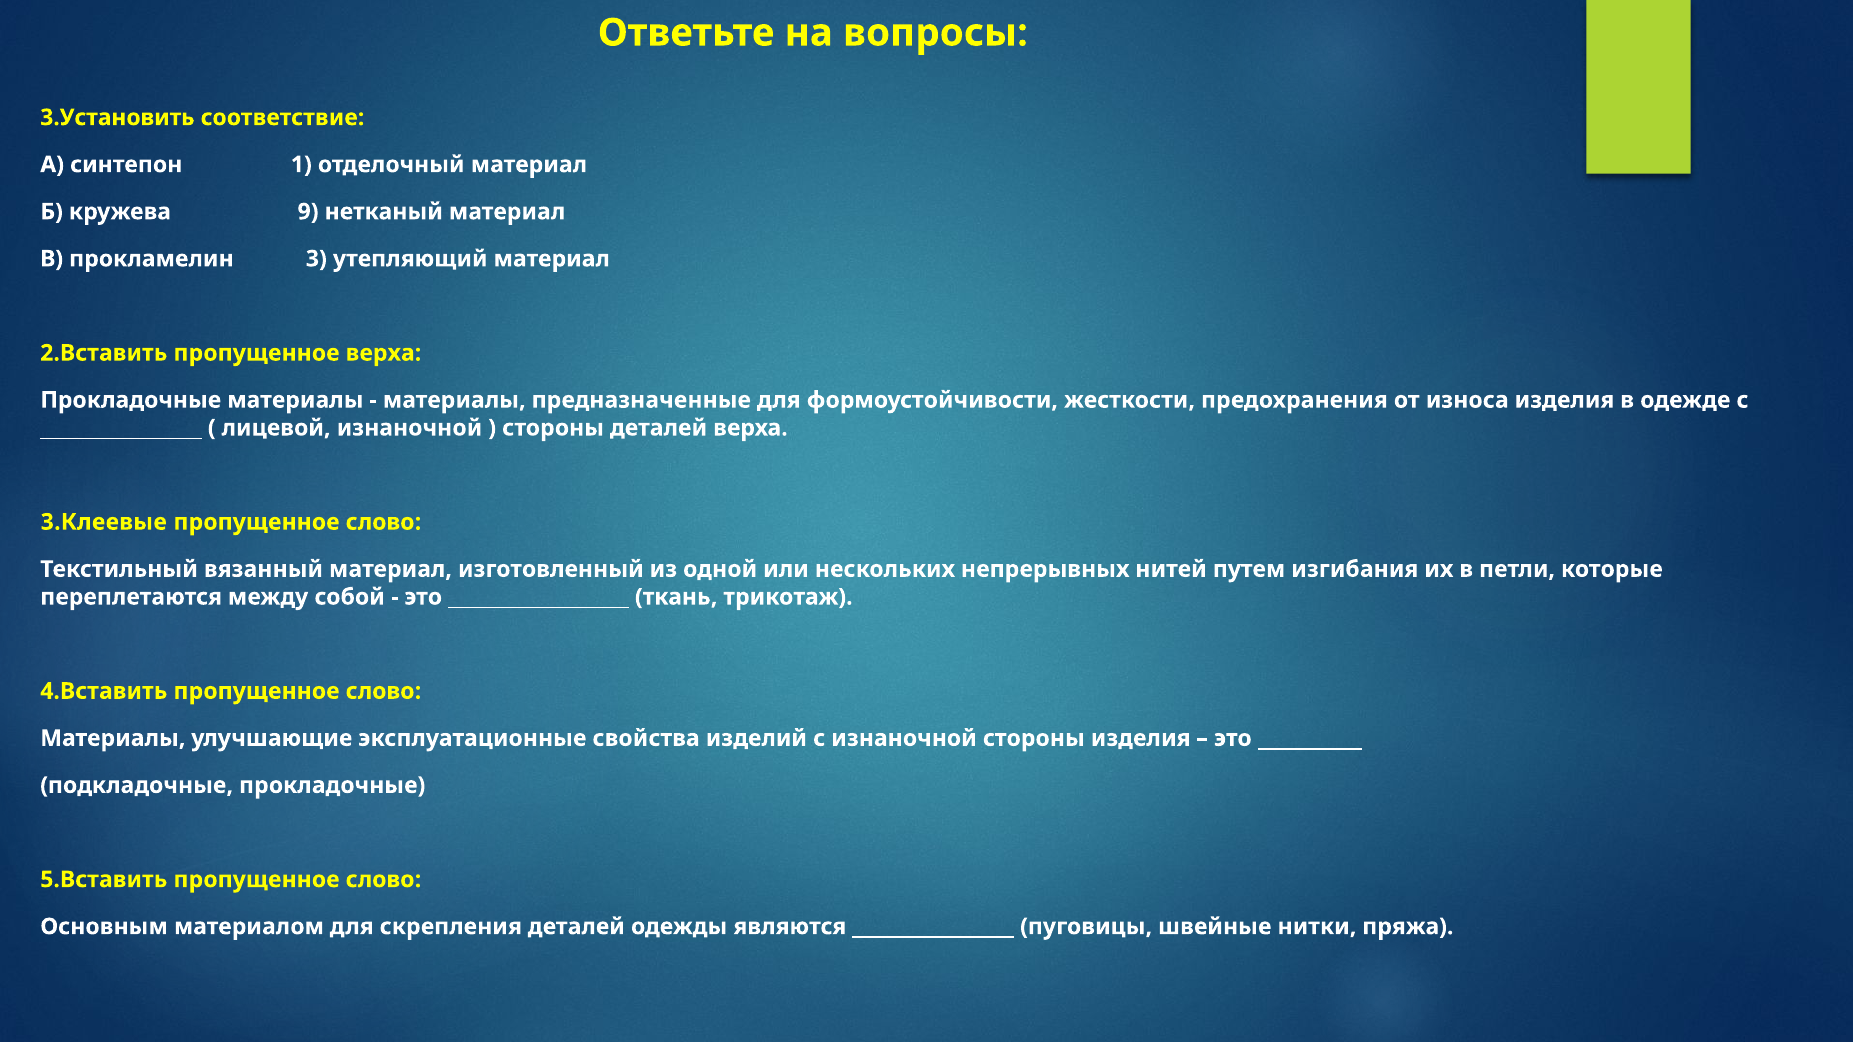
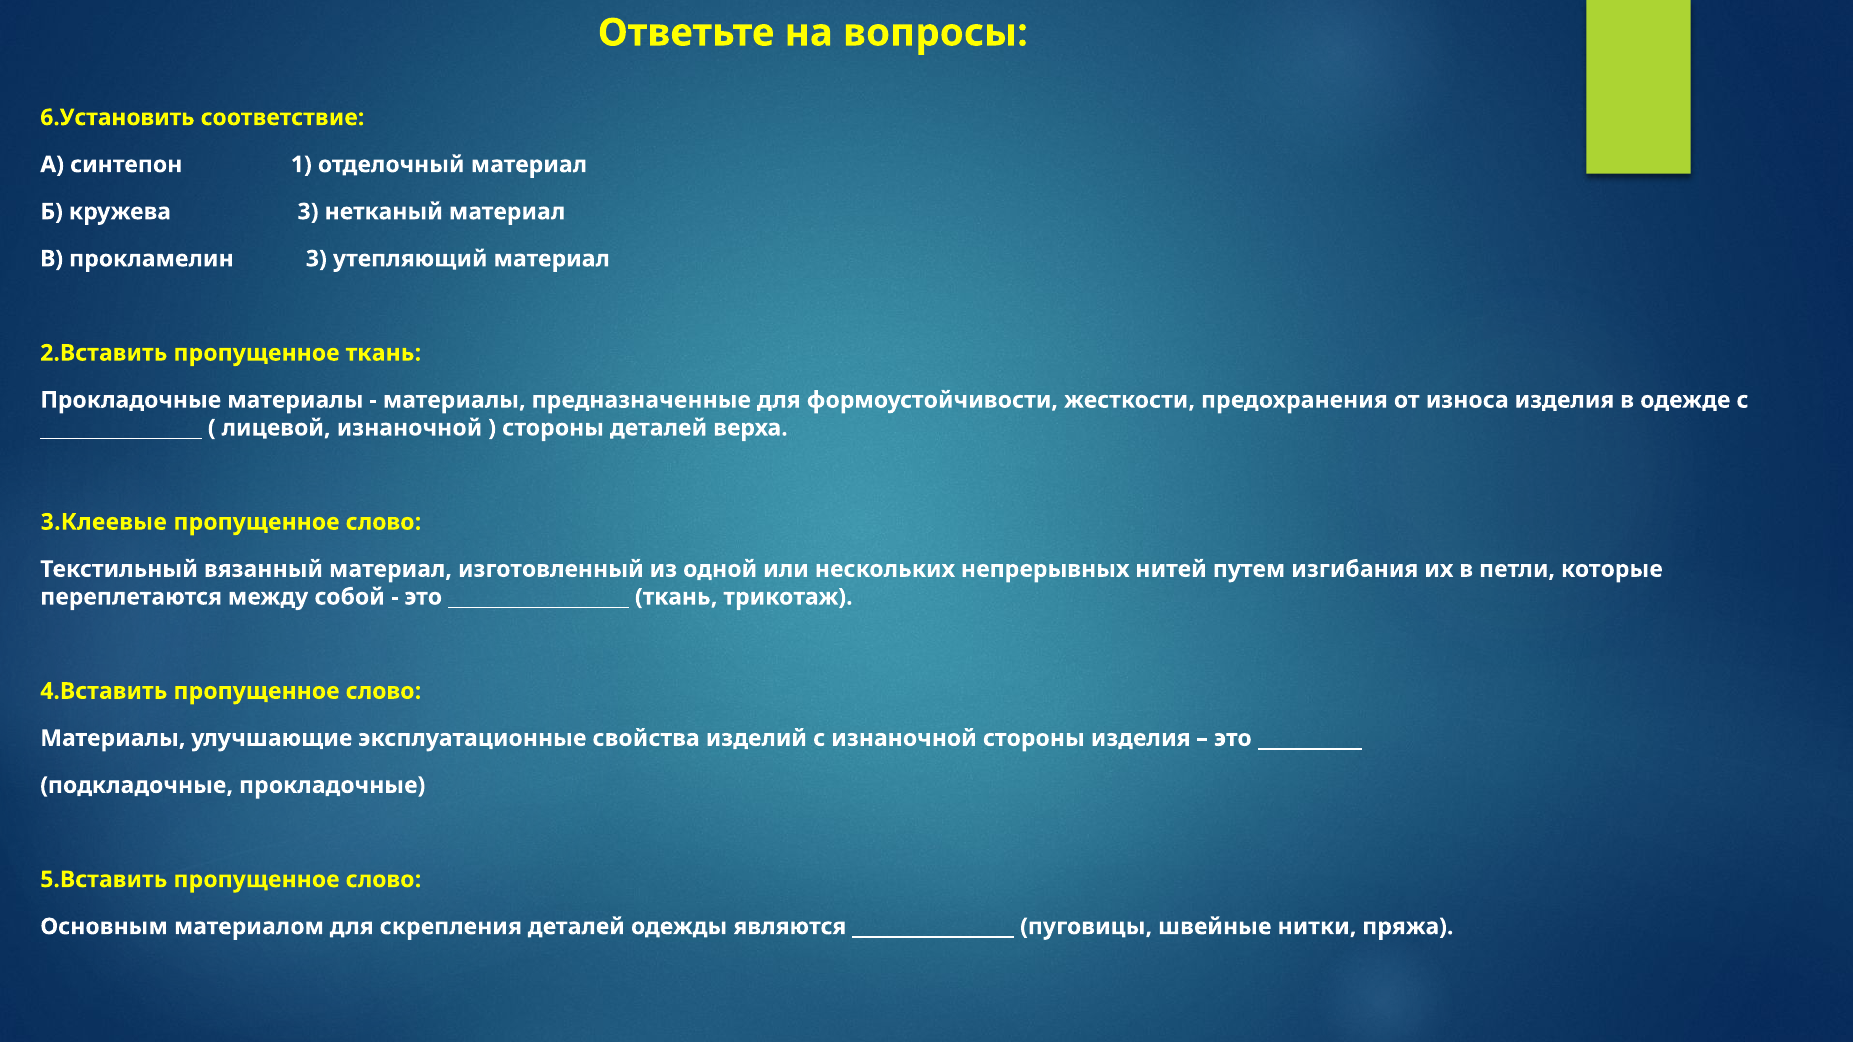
3.Установить: 3.Установить -> 6.Установить (117, 118)
кружева 9: 9 -> 3 (308, 212)
пропущенное верха: верха -> ткань (383, 353)
